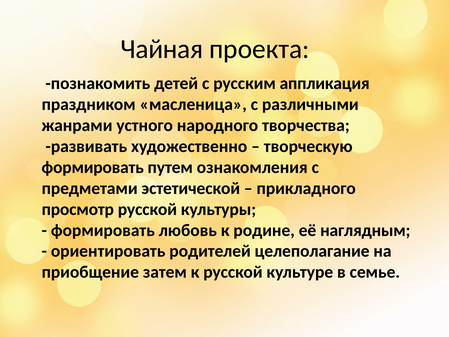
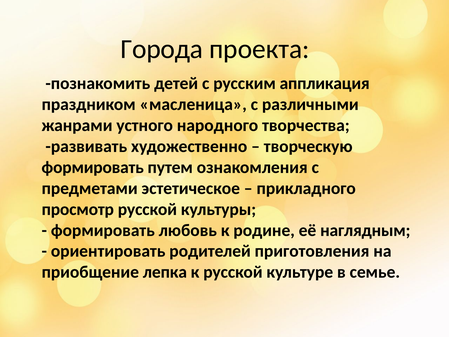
Чайная: Чайная -> Города (162, 49)
эстетической: эстетической -> эстетическое (191, 188)
целеполагание: целеполагание -> приготовления (312, 251)
затем: затем -> лепка (165, 272)
